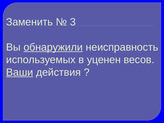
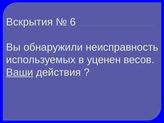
Заменить: Заменить -> Вскрытия (29, 22)
3: 3 -> 6 (73, 22)
обнаружили underline: present -> none (53, 47)
